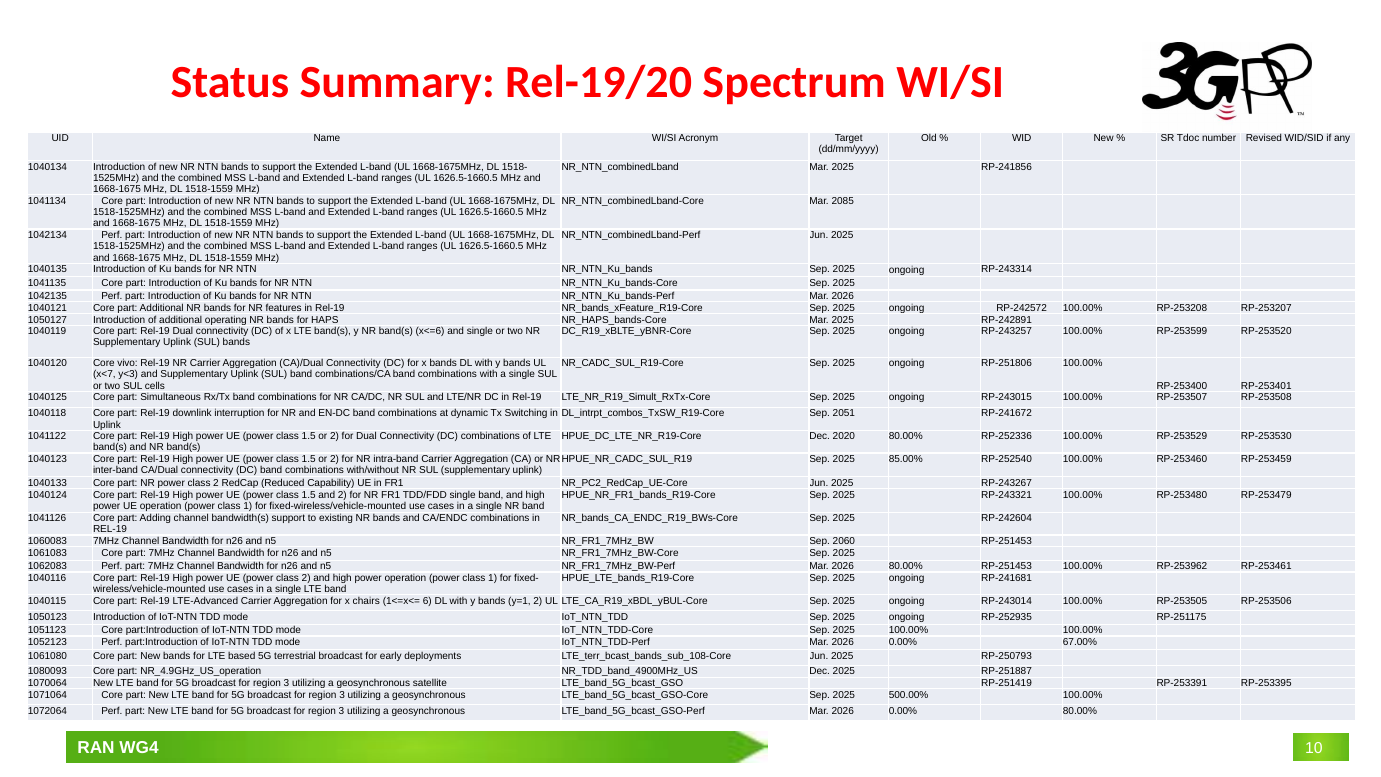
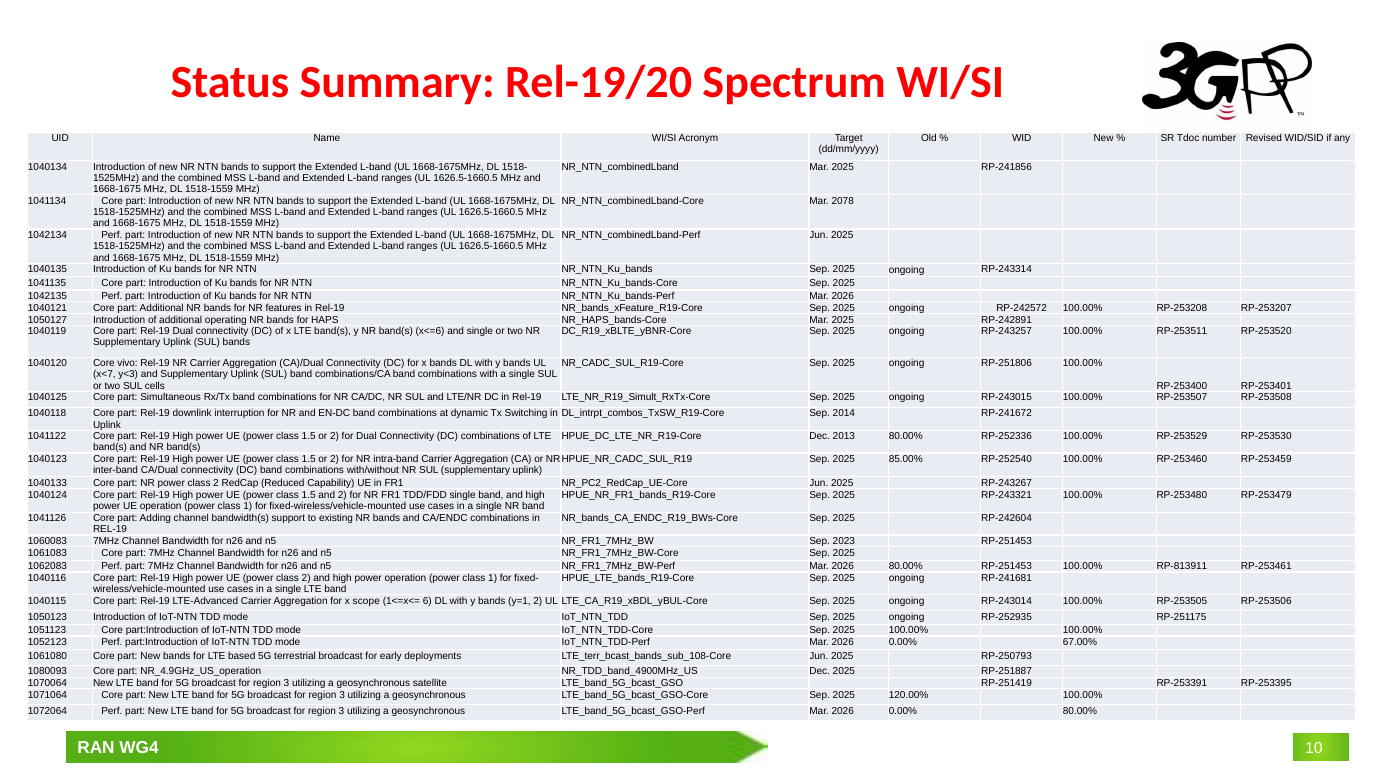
2085: 2085 -> 2078 (843, 201)
RP-253599: RP-253599 -> RP-253511 (1182, 331)
2051: 2051 -> 2014 (844, 413)
2020: 2020 -> 2013 (844, 436)
2060: 2060 -> 2023 (844, 541)
RP-253962: RP-253962 -> RP-813911 (1182, 566)
chairs: chairs -> scope (366, 601)
500.00%: 500.00% -> 120.00% (909, 695)
